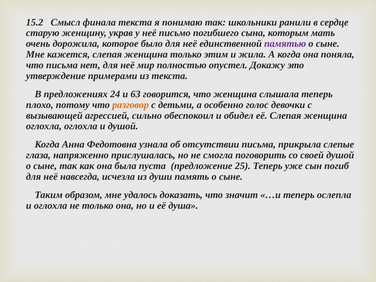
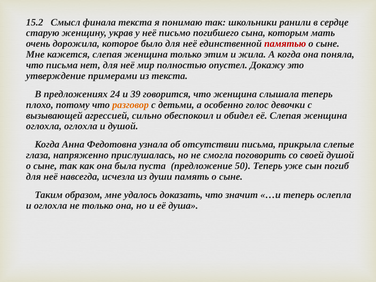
памятью colour: purple -> red (285, 44)
63: 63 -> 39 (136, 94)
25: 25 -> 50 (243, 166)
